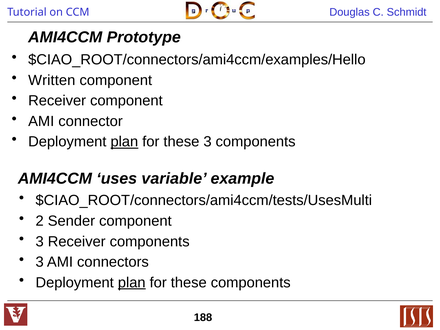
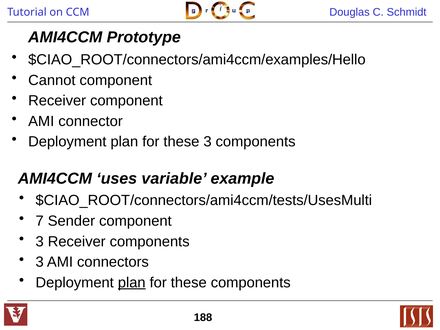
Written: Written -> Cannot (52, 80)
plan underline: present -> none (124, 142)
2: 2 -> 7 (40, 221)
